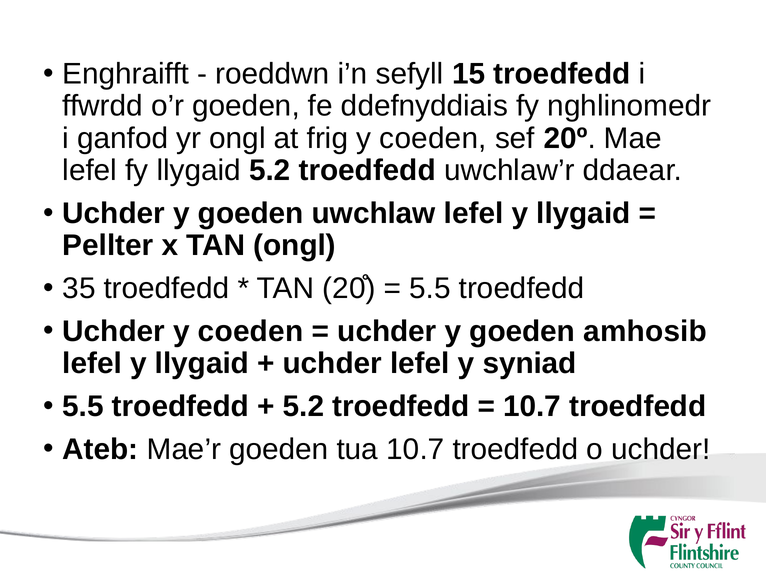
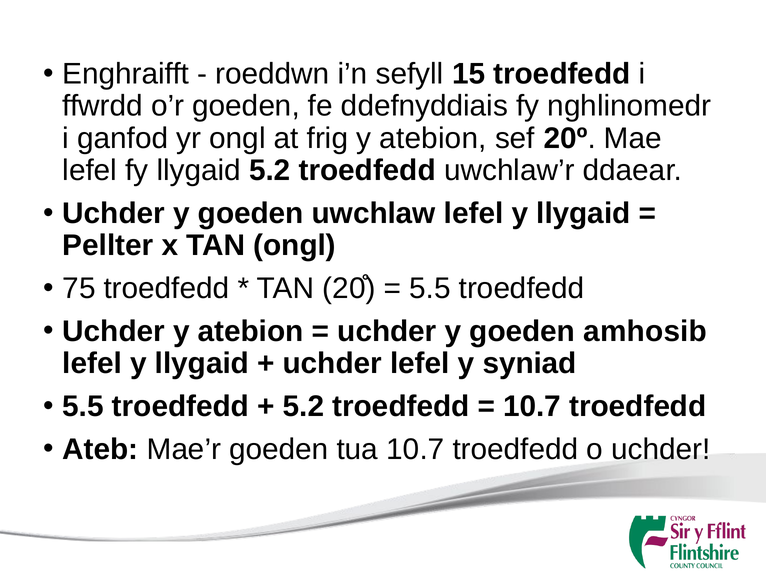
frig y coeden: coeden -> atebion (433, 138)
35: 35 -> 75 (79, 288)
Uchder y coeden: coeden -> atebion (251, 331)
